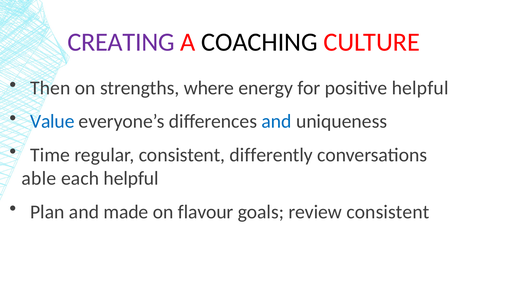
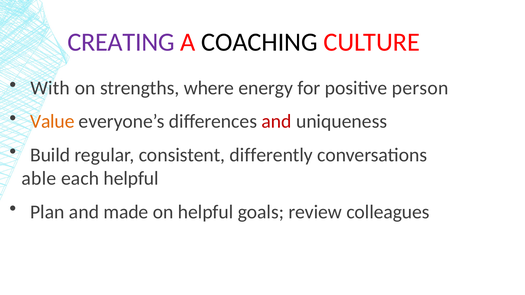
Then: Then -> With (50, 88)
positive helpful: helpful -> person (420, 88)
Value colour: blue -> orange (52, 122)
and colour: blue -> red (277, 122)
Time: Time -> Build (50, 155)
on flavour: flavour -> helpful (206, 212)
review consistent: consistent -> colleagues (388, 212)
